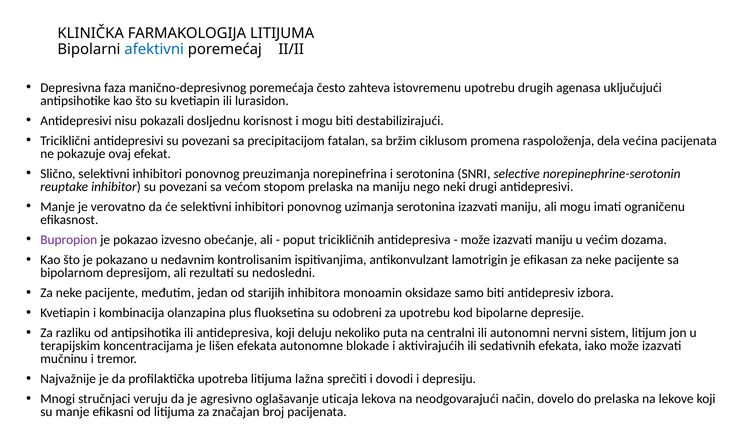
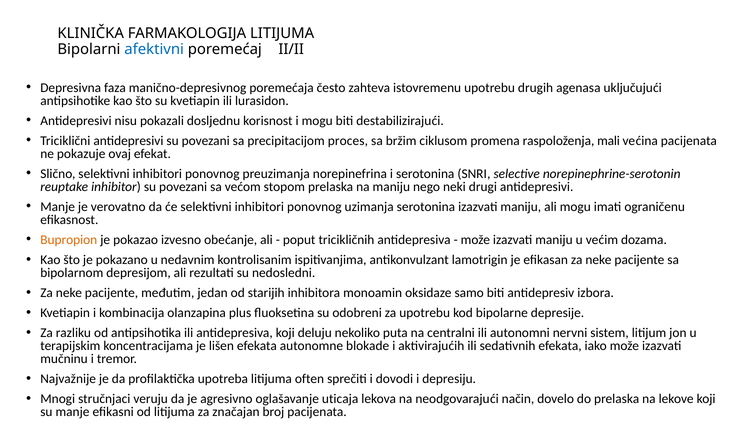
fatalan: fatalan -> proces (348, 141)
dela: dela -> mali (609, 141)
Bupropion colour: purple -> orange (69, 240)
lažna: lažna -> often (310, 379)
